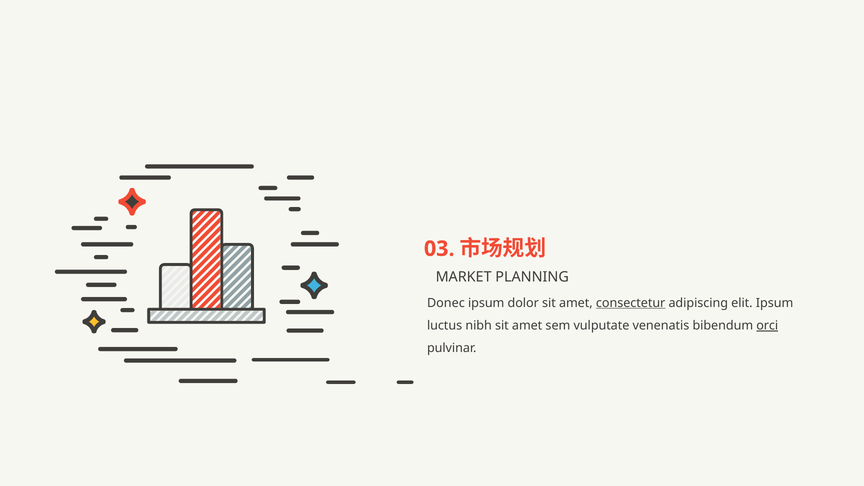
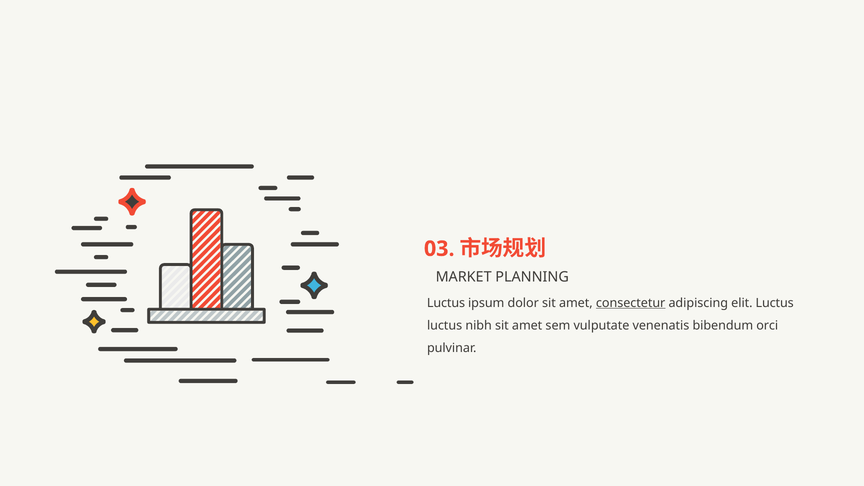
Donec: Donec -> Luctus (446, 303)
elit Ipsum: Ipsum -> Luctus (775, 303)
orci underline: present -> none (767, 326)
